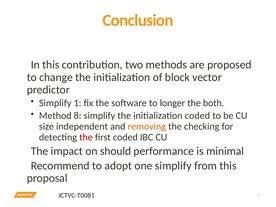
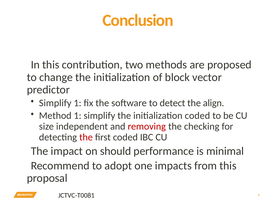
longer: longer -> detect (172, 103)
both: both -> align (214, 103)
Method 8: 8 -> 1 (78, 116)
removing colour: orange -> red (147, 126)
one simplify: simplify -> impacts (173, 166)
